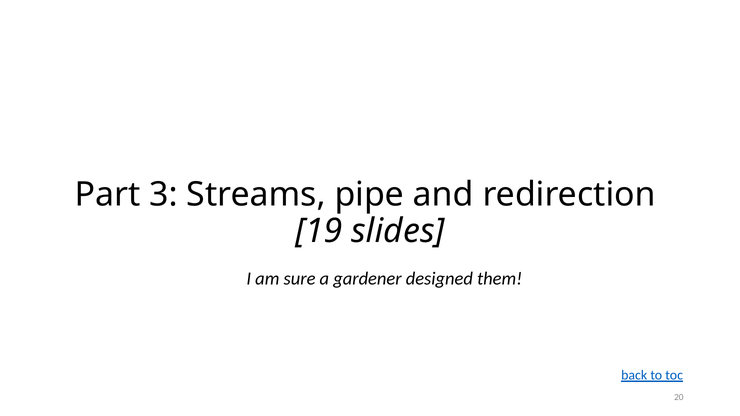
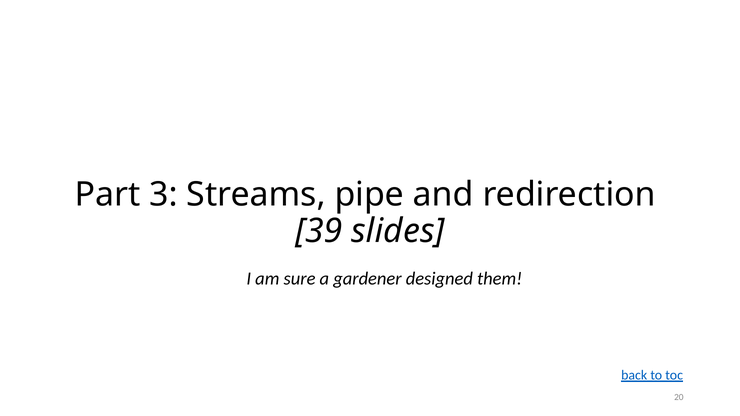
19: 19 -> 39 (319, 231)
